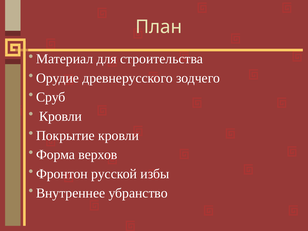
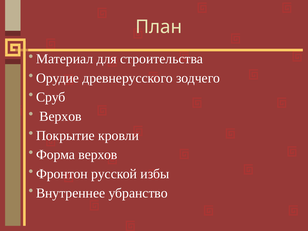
Кровли: Кровли -> Верхов (60, 116)
